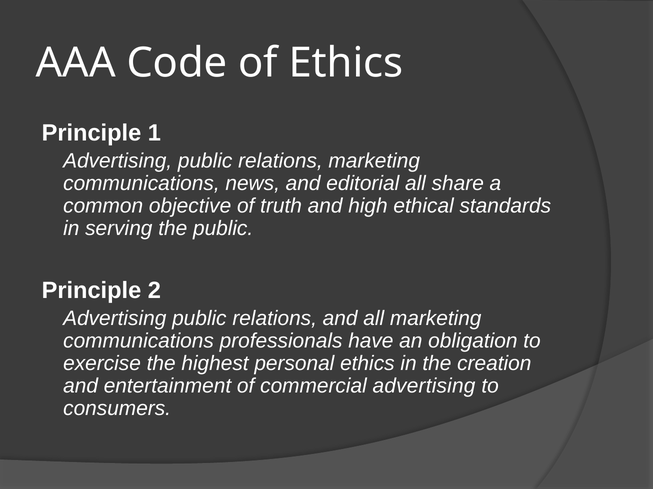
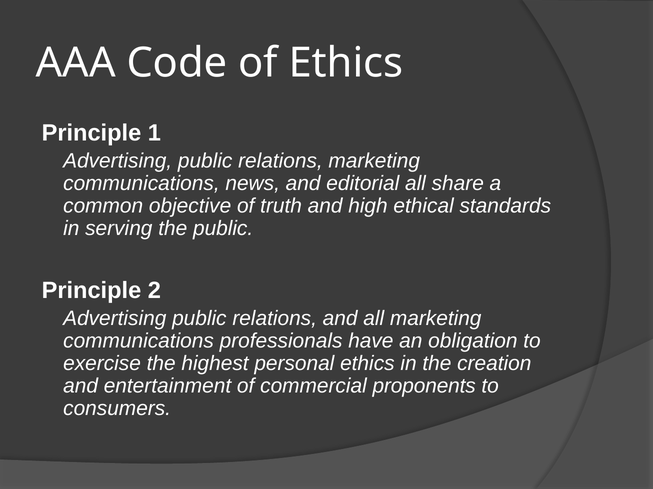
commercial advertising: advertising -> proponents (424, 386)
